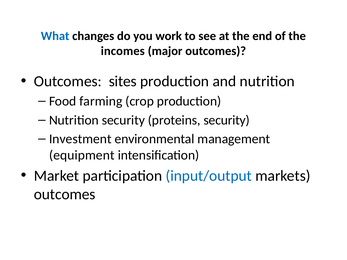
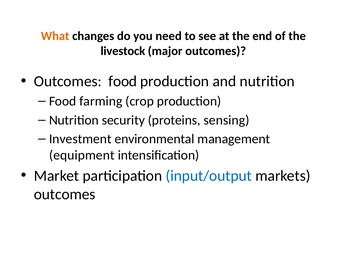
What colour: blue -> orange (55, 36)
work: work -> need (169, 36)
incomes: incomes -> livestock (123, 51)
Outcomes sites: sites -> food (123, 81)
proteins security: security -> sensing (227, 120)
